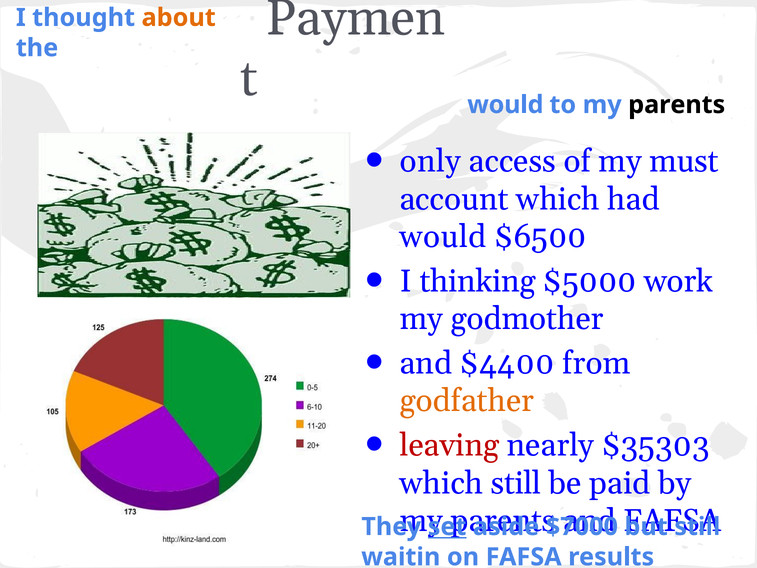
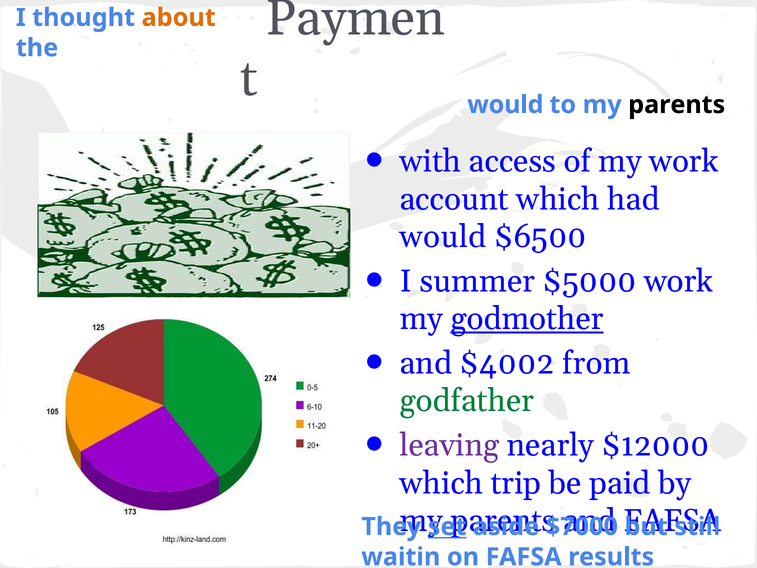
only: only -> with (431, 161)
my must: must -> work (684, 161)
thinking: thinking -> summer (477, 281)
godmother underline: none -> present (527, 319)
$4400: $4400 -> $4002 (507, 363)
godfather colour: orange -> green (467, 401)
leaving colour: red -> purple (450, 445)
$35303: $35303 -> $12000 (656, 445)
which still: still -> trip (516, 483)
